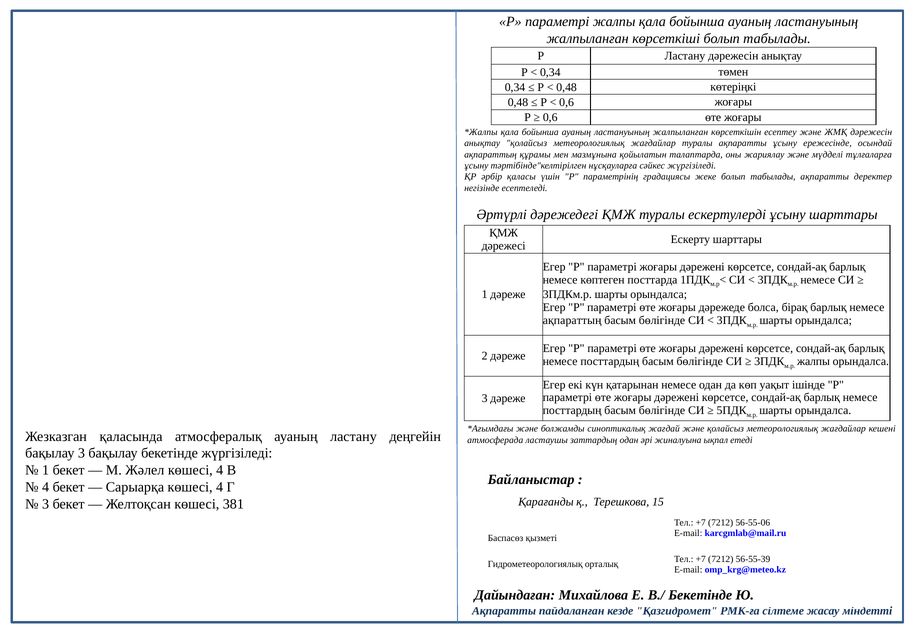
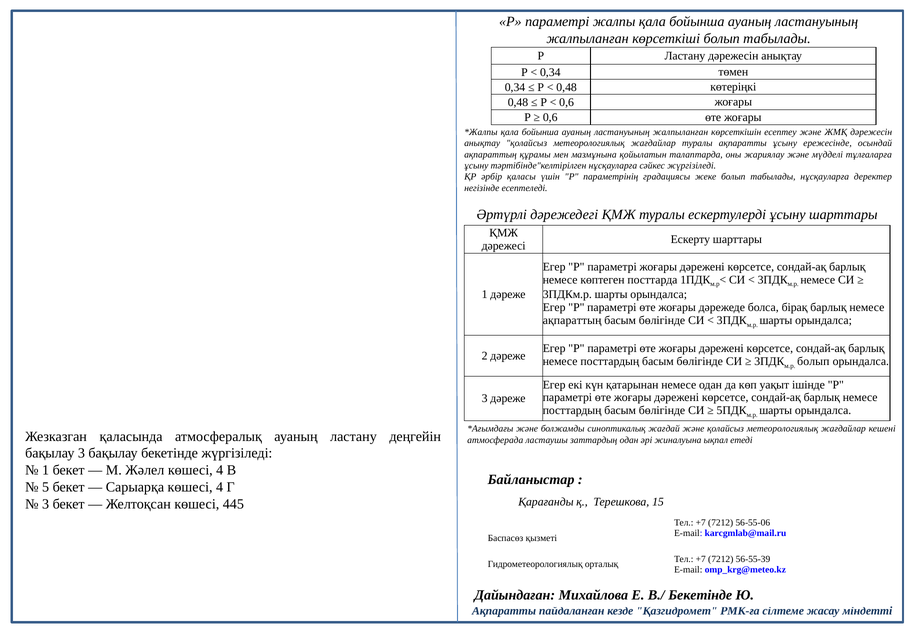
табылады ақпаратты: ақпаратты -> нұсқауларға (825, 177)
жалпы: жалпы -> болып (813, 362)
4: 4 -> 5 (46, 487)
381: 381 -> 445 (233, 504)
